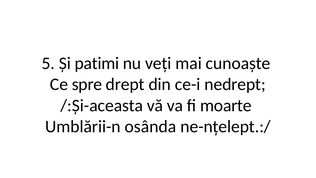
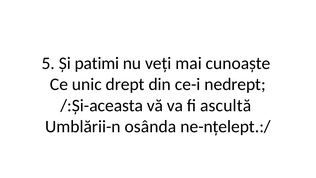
spre: spre -> unic (87, 84)
moarte: moarte -> ascultă (226, 105)
